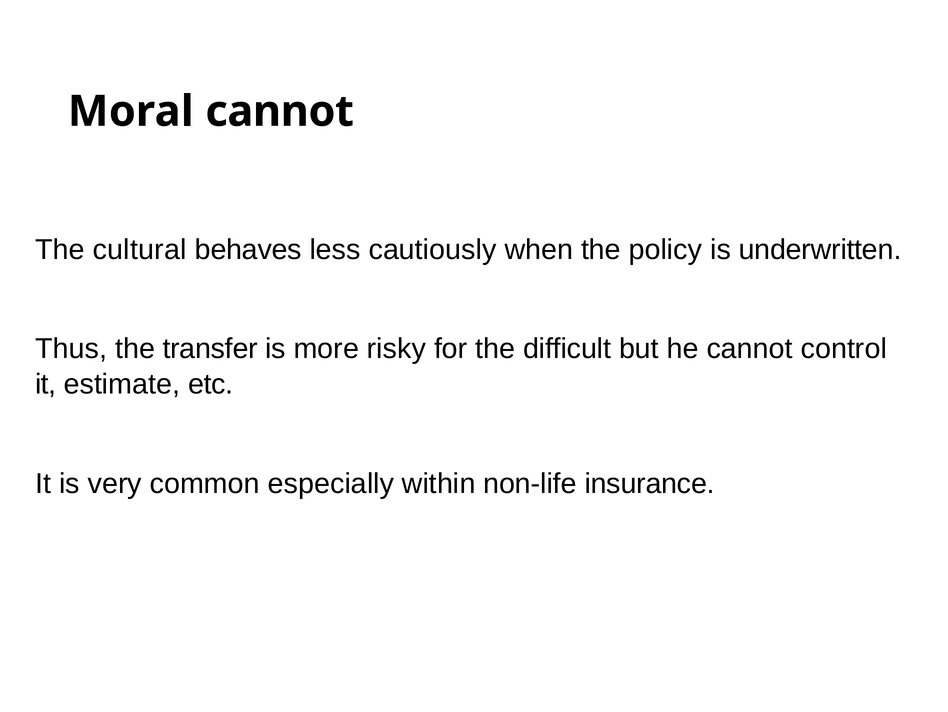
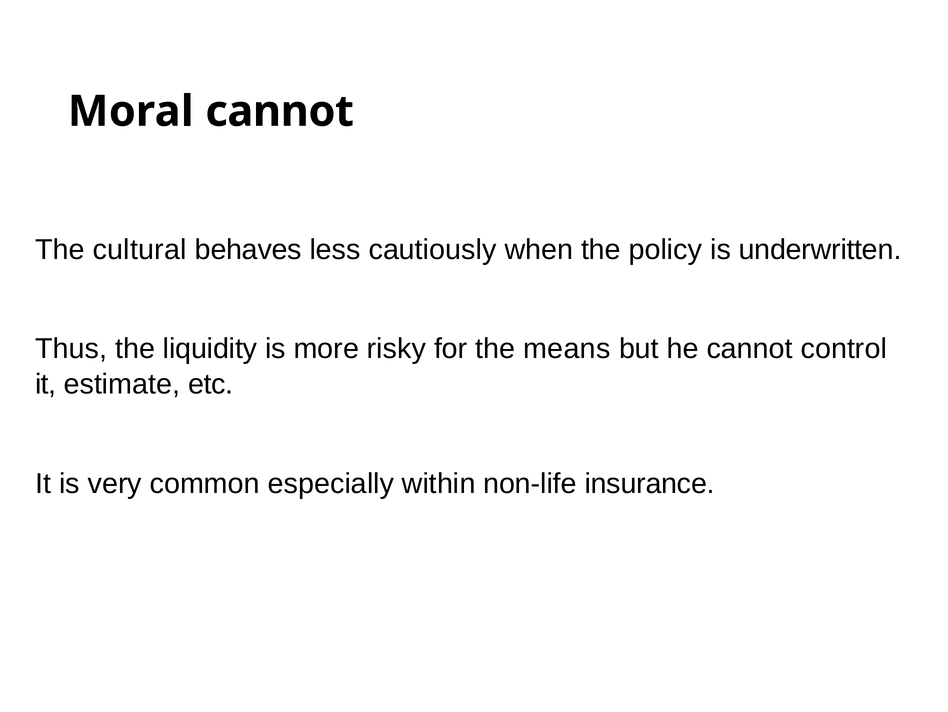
transfer: transfer -> liquidity (210, 349)
difficult: difficult -> means (567, 349)
